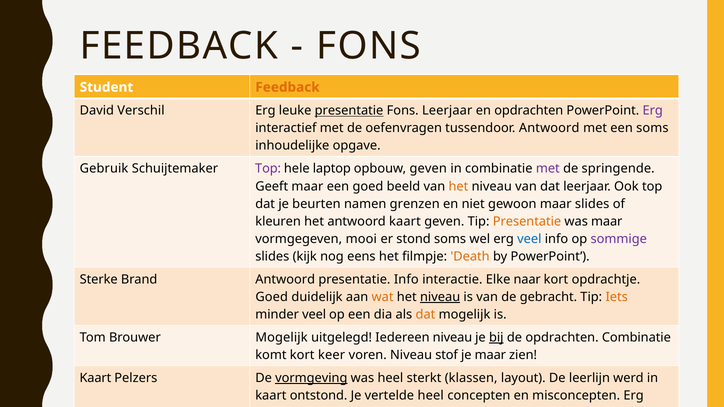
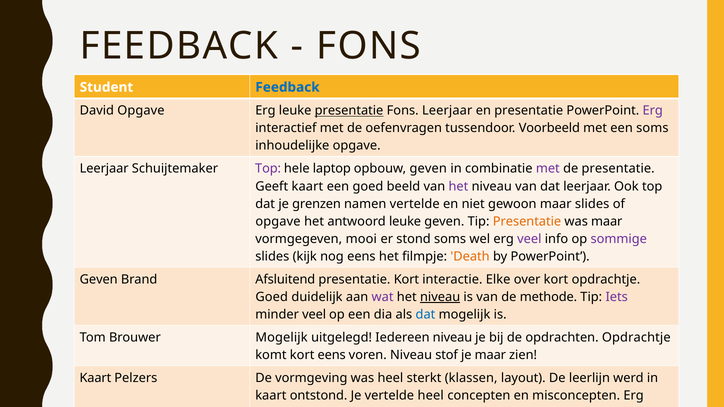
Feedback colour: orange -> blue (287, 87)
David Verschil: Verschil -> Opgave (141, 111)
en opdrachten: opdrachten -> presentatie (529, 111)
tussendoor Antwoord: Antwoord -> Voorbeeld (549, 128)
Gebruik: Gebruik -> Leerjaar (104, 169)
de springende: springende -> presentatie (618, 169)
Geeft maar: maar -> kaart (307, 186)
het colour: orange -> purple (458, 186)
je beurten: beurten -> grenzen (317, 204)
namen grenzen: grenzen -> vertelde (415, 204)
kleuren: kleuren -> opgave (278, 221)
antwoord kaart: kaart -> leuke (405, 221)
veel colour: blue -> purple (529, 239)
Sterke: Sterke -> Geven (99, 280)
Brand Antwoord: Antwoord -> Afsluitend (285, 280)
presentatie Info: Info -> Kort (406, 280)
naar: naar -> over (527, 280)
wat colour: orange -> purple (383, 297)
gebracht: gebracht -> methode (548, 297)
Iets colour: orange -> purple (617, 297)
dat colour: orange -> blue (425, 315)
bij underline: present -> none (496, 338)
opdrachten Combinatie: Combinatie -> Opdrachtje (636, 338)
kort keer: keer -> eens (332, 355)
vormgeving underline: present -> none (311, 378)
